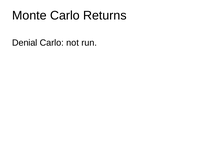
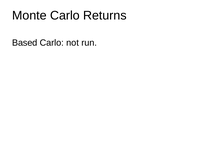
Denial: Denial -> Based (25, 43)
